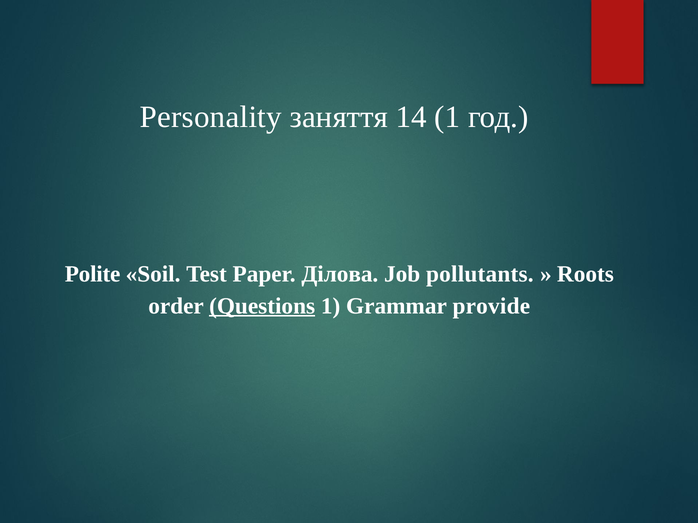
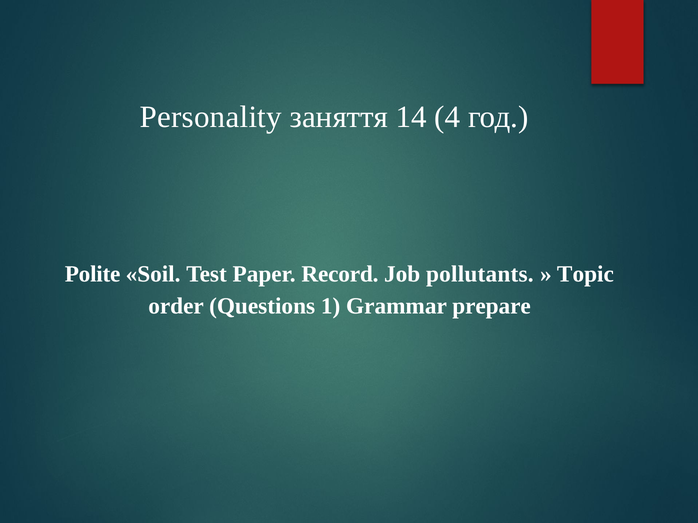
14 1: 1 -> 4 (447, 117)
Ділова: Ділова -> Record (340, 274)
Roots: Roots -> Topic (585, 274)
Questions underline: present -> none (262, 306)
provide: provide -> prepare (491, 306)
